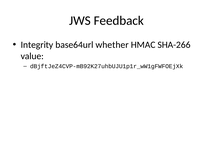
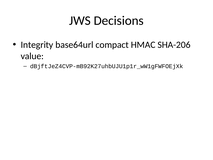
Feedback: Feedback -> Decisions (119, 21)
whether: whether -> compact (112, 45)
SHA-266: SHA-266 -> SHA-206 (174, 45)
